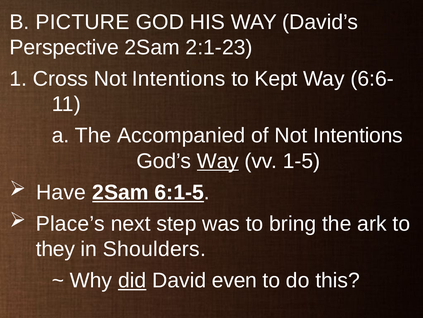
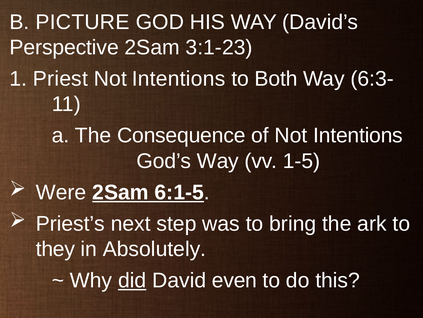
2:1-23: 2:1-23 -> 3:1-23 (219, 47)
Cross: Cross -> Priest (60, 79)
Kept: Kept -> Both (276, 79)
6:6-: 6:6- -> 6:3- (372, 79)
Accompanied: Accompanied -> Consequence (181, 135)
Way underline: present -> none (218, 161)
Have: Have -> Were (61, 192)
Place’s: Place’s -> Priest’s (70, 223)
Shoulders: Shoulders -> Absolutely (155, 249)
